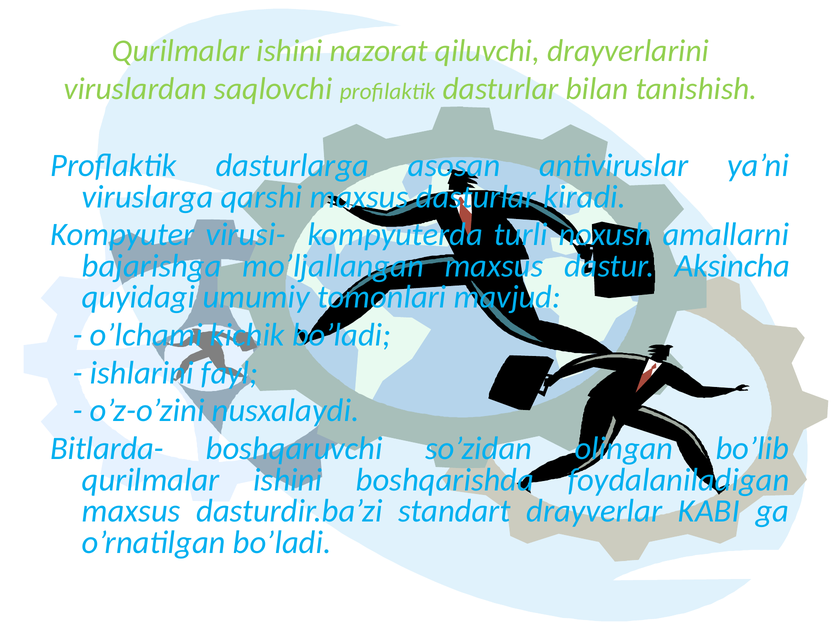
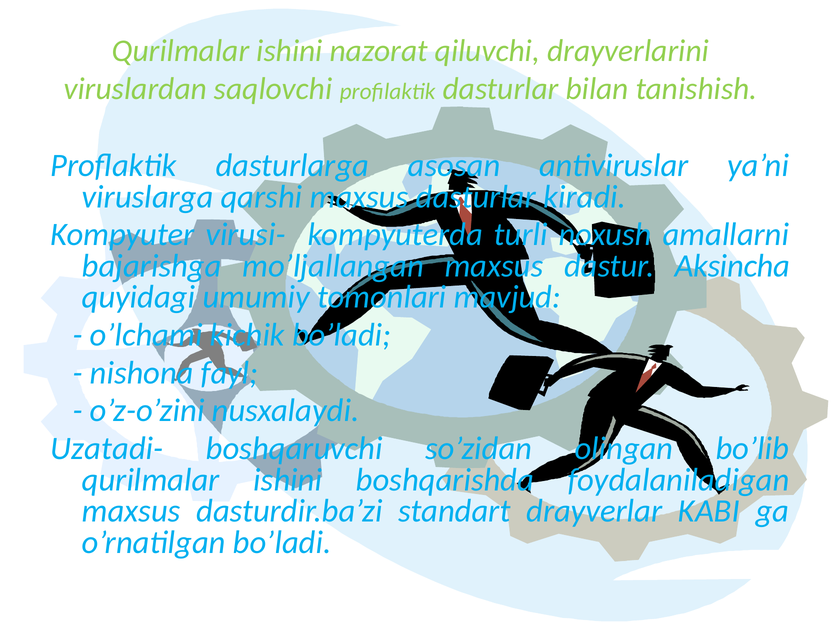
ishlarini: ishlarini -> nishona (142, 373)
Bitlarda-: Bitlarda- -> Uzatadi- (107, 448)
